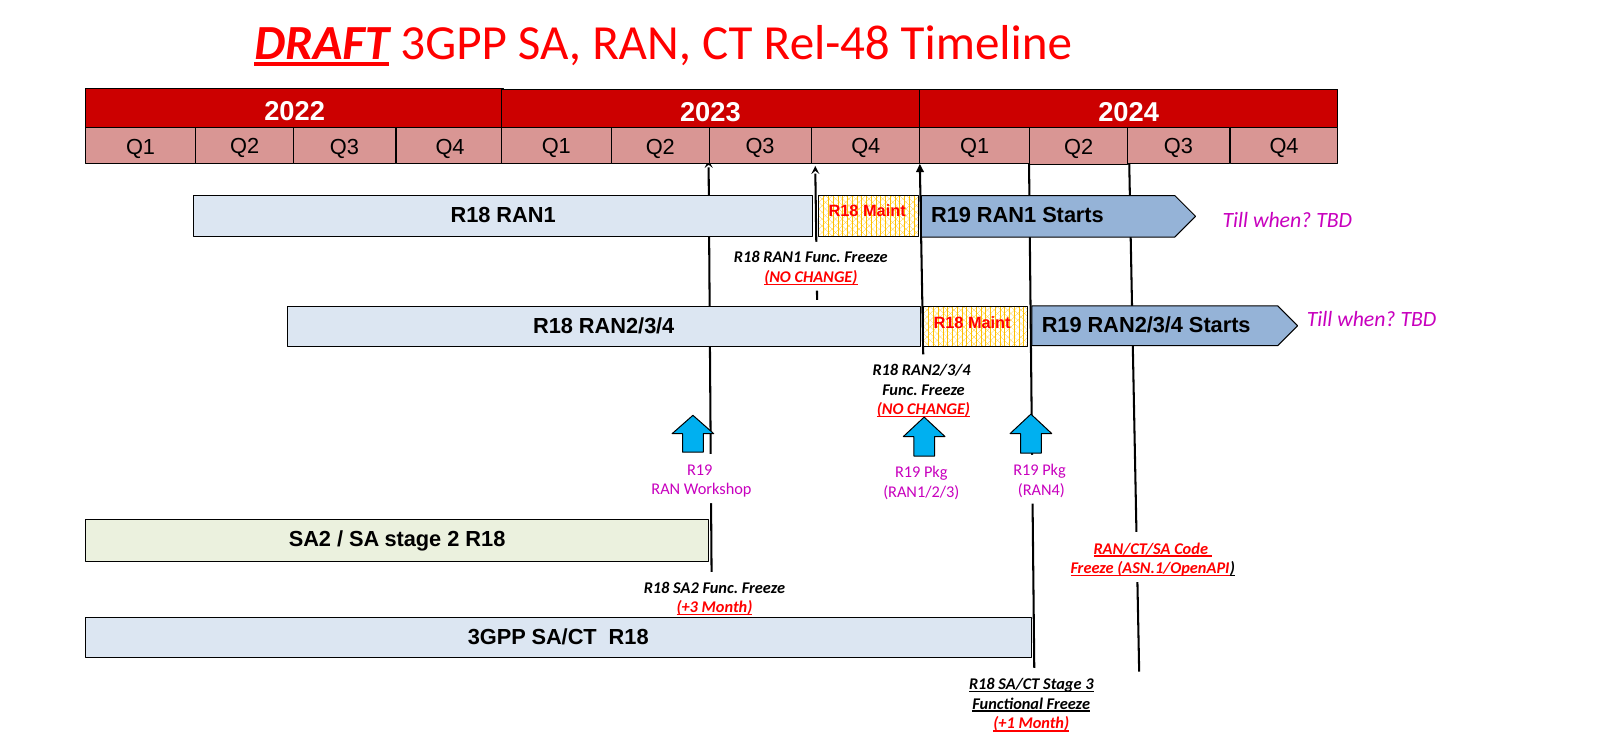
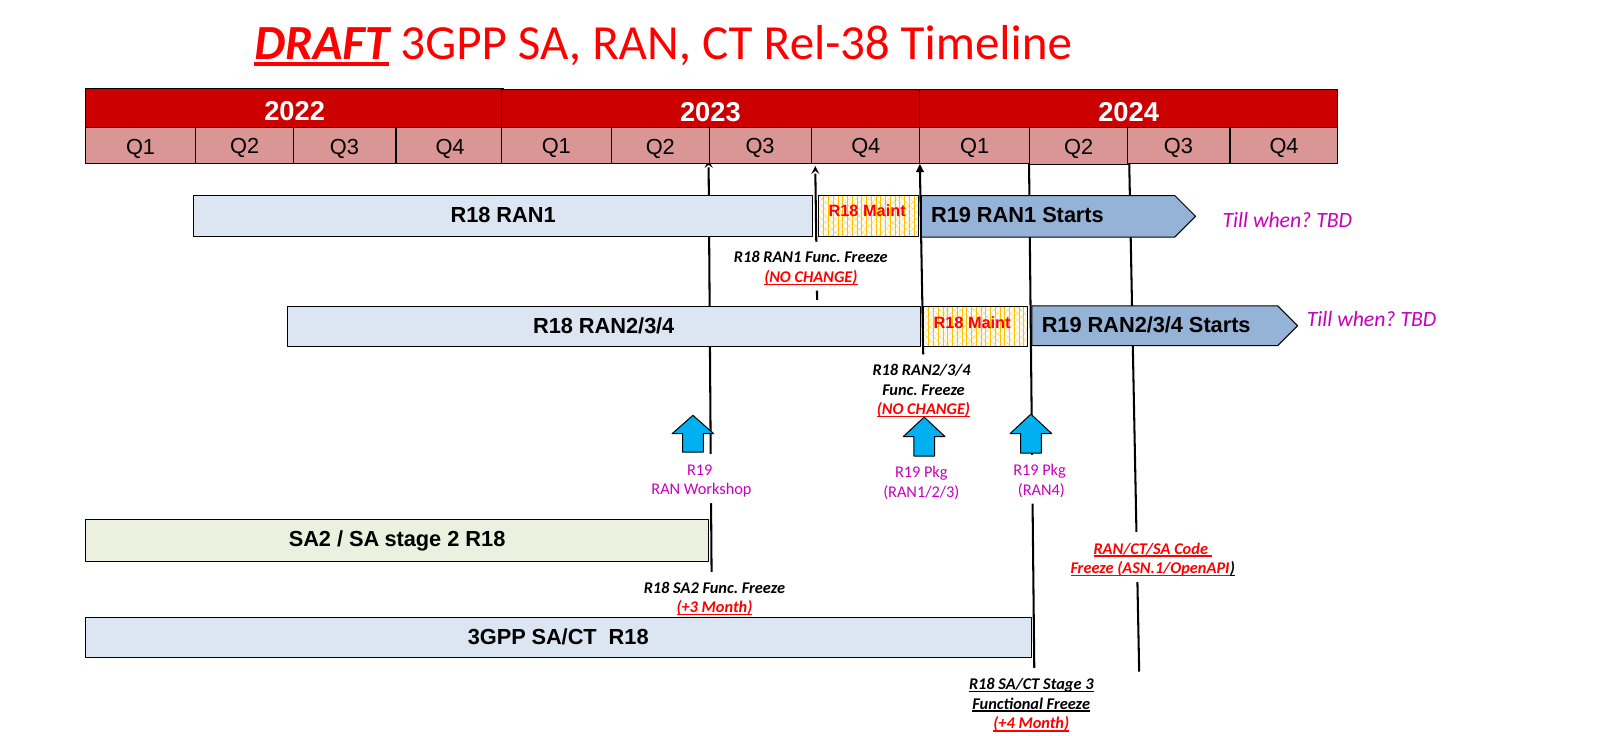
Rel-48: Rel-48 -> Rel-38 (827, 43)
+1: +1 -> +4 (1004, 724)
